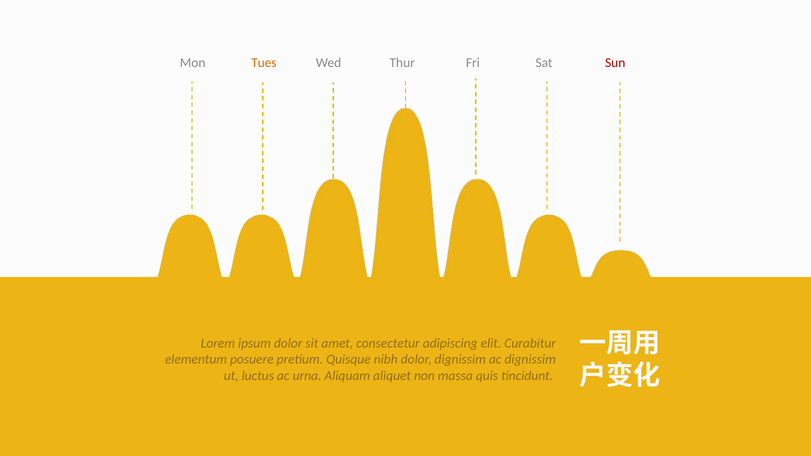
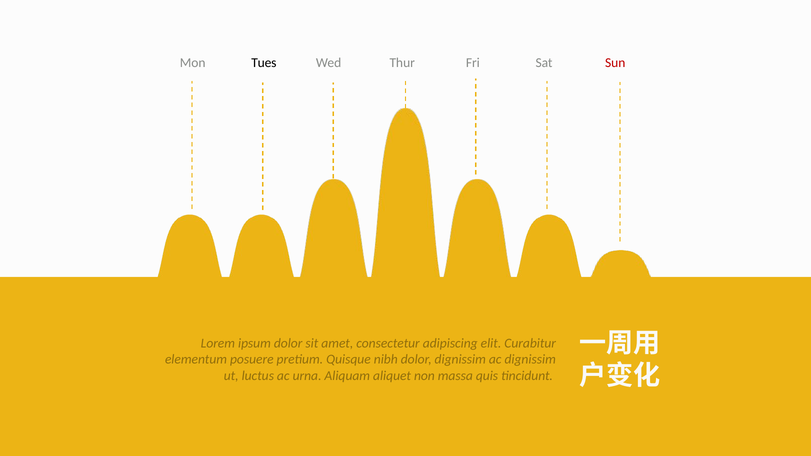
Tues colour: orange -> black (264, 63)
